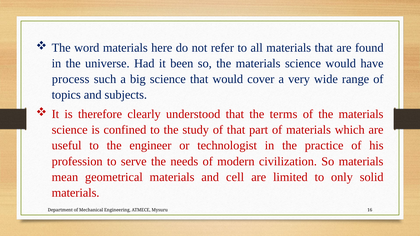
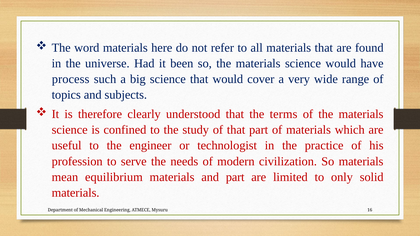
geometrical: geometrical -> equilibrium (114, 177)
and cell: cell -> part (235, 177)
